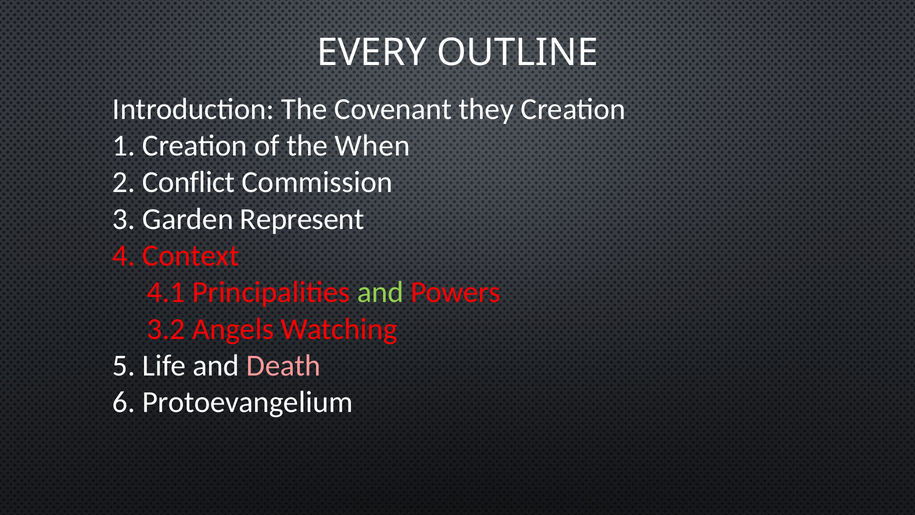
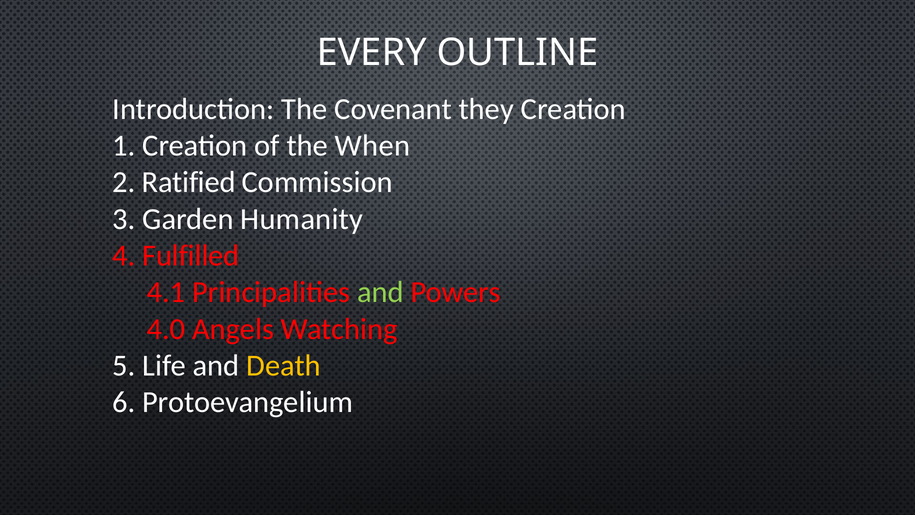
Conflict: Conflict -> Ratified (189, 182)
Represent: Represent -> Humanity (302, 219)
Context: Context -> Fulfilled (191, 256)
3.2: 3.2 -> 4.0 (166, 329)
Death colour: pink -> yellow (284, 365)
